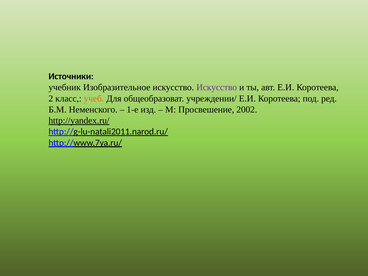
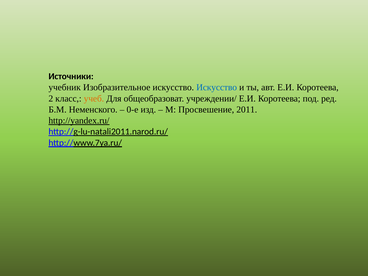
Искусство colour: purple -> blue (217, 87)
1-е: 1-е -> 0-е (132, 110)
2002: 2002 -> 2011 (247, 110)
